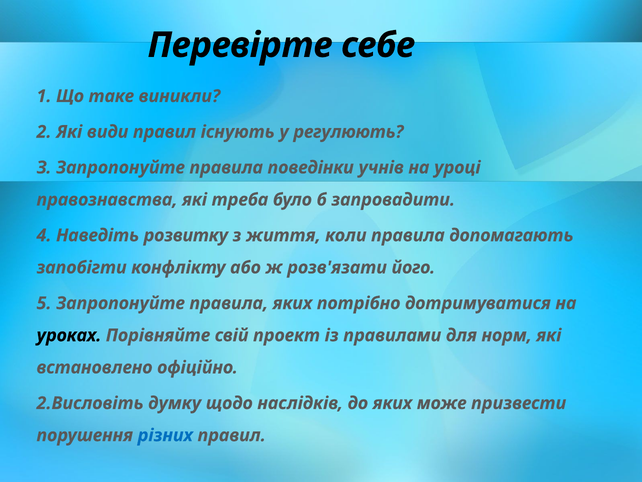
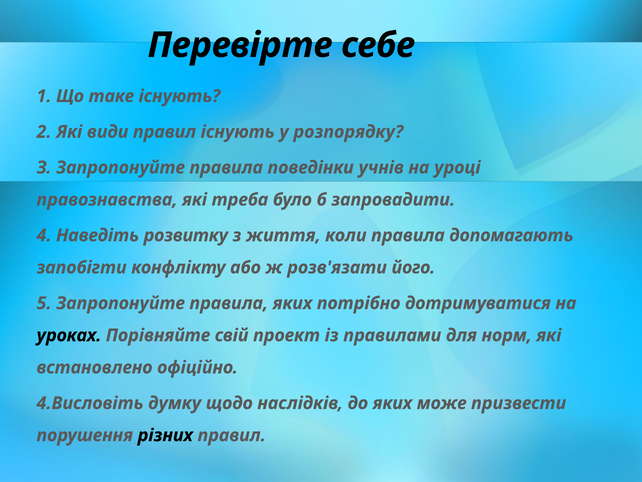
таке виникли: виникли -> існують (179, 96)
регулюють: регулюють -> розпорядку (348, 132)
2.Висловіть: 2.Висловіть -> 4.Висловіть (90, 403)
різних colour: blue -> black (165, 435)
